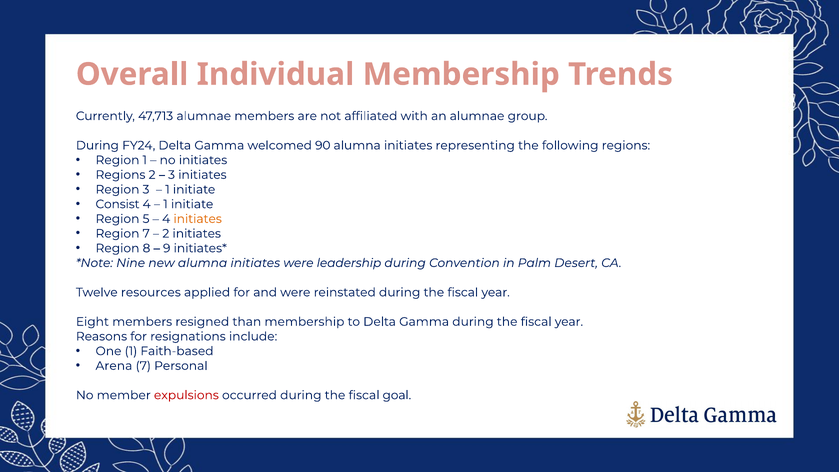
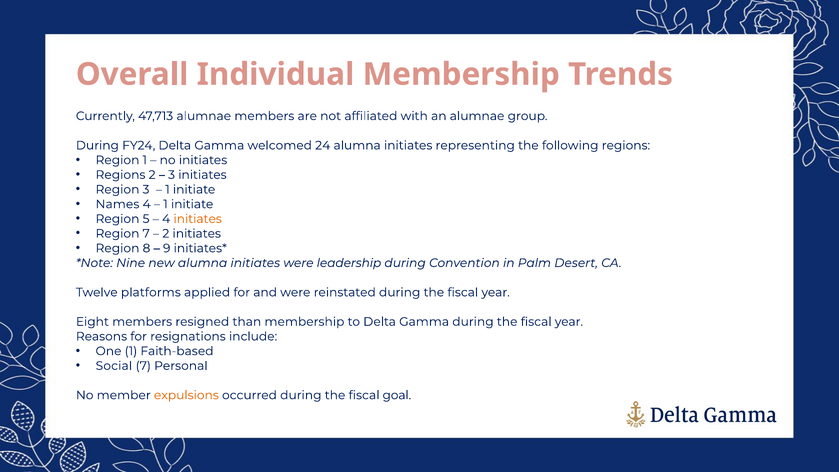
90: 90 -> 24 (323, 145)
Consist: Consist -> Names (117, 204)
resources: resources -> platforms (151, 292)
Arena: Arena -> Social (114, 366)
expulsions colour: red -> orange (186, 395)
